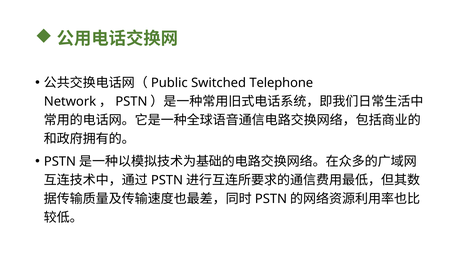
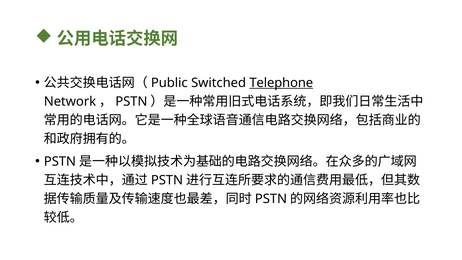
Telephone underline: none -> present (281, 83)
